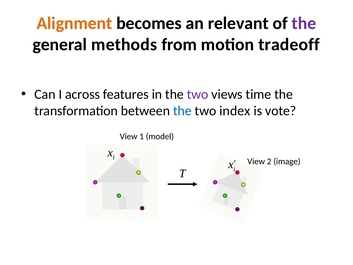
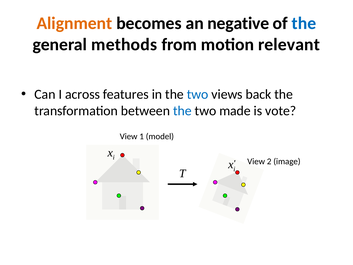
relevant: relevant -> negative (238, 23)
the colour: purple -> blue (304, 23)
tradeoff: tradeoff -> relevant (289, 44)
two colour: purple -> blue (198, 94)
time: time -> back (259, 94)
index: index -> made (235, 111)
